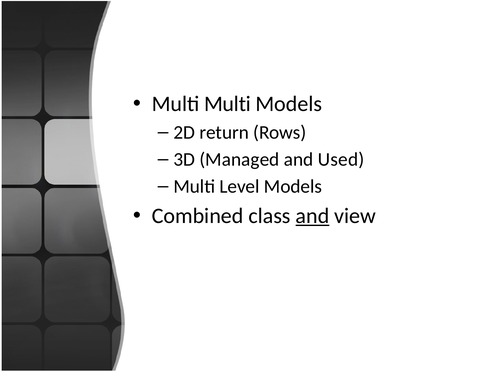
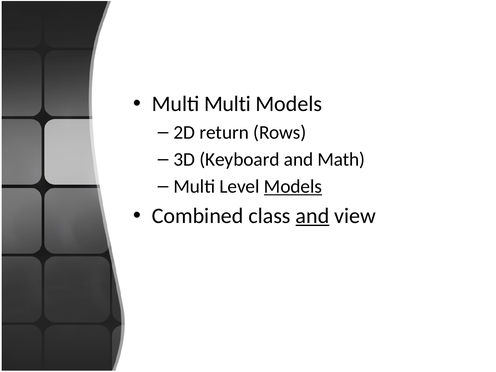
Managed: Managed -> Keyboard (239, 160)
Used: Used -> Math (341, 160)
Models underline: none -> present (293, 187)
